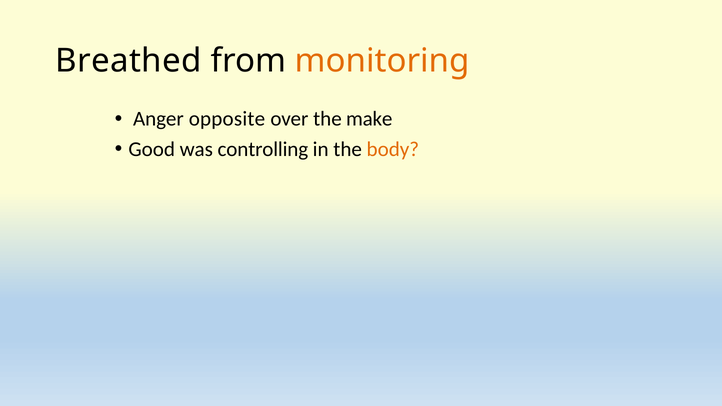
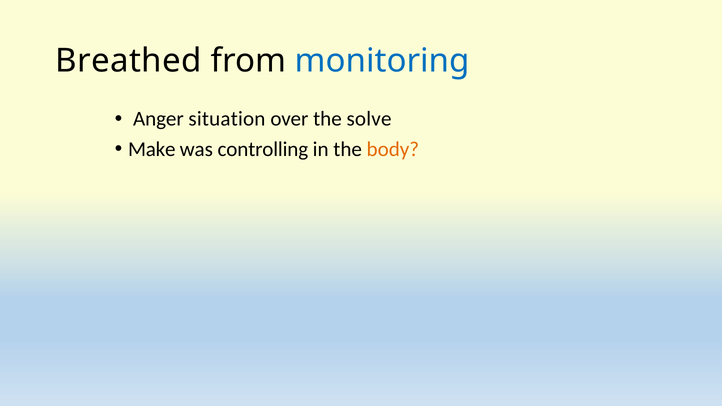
monitoring colour: orange -> blue (382, 61)
opposite: opposite -> situation (227, 119)
make: make -> solve (369, 119)
Good: Good -> Make (152, 149)
